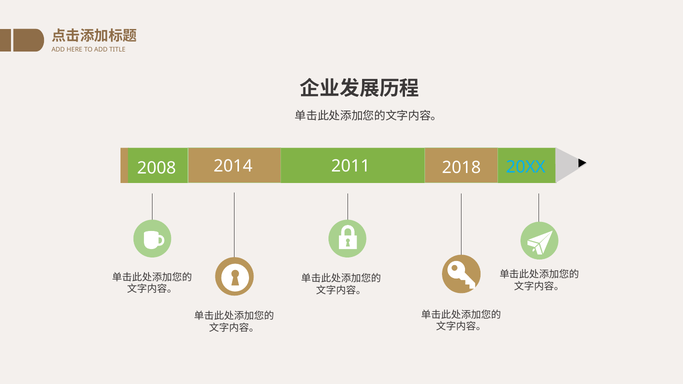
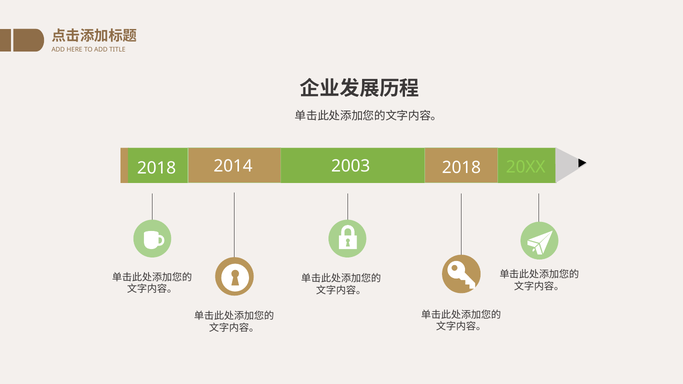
2008: 2008 -> 2018 (157, 168)
2011: 2011 -> 2003 (351, 166)
20XX colour: light blue -> light green (526, 167)
